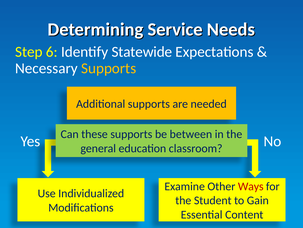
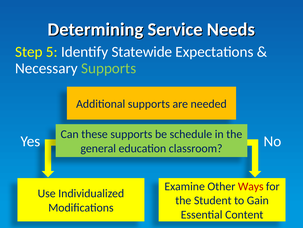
6: 6 -> 5 (52, 52)
Supports colour: yellow -> light green (109, 68)
between: between -> schedule (191, 134)
